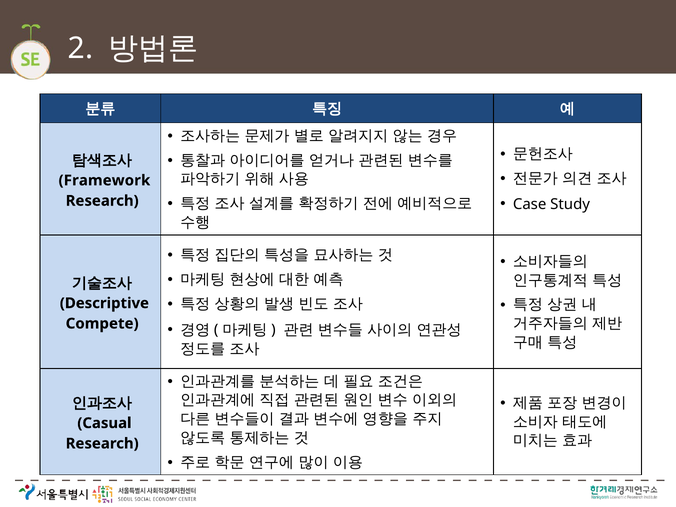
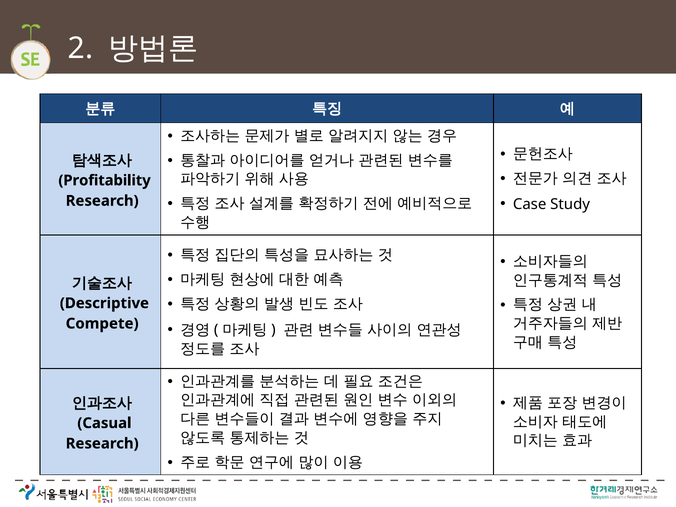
Framework: Framework -> Profitability (105, 180)
